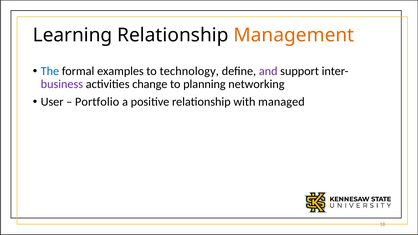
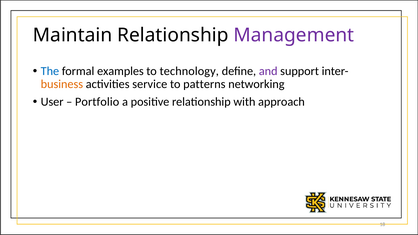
Learning: Learning -> Maintain (73, 35)
Management colour: orange -> purple (294, 35)
business colour: purple -> orange (62, 84)
change: change -> service (150, 84)
planning: planning -> patterns (204, 84)
managed: managed -> approach (281, 102)
